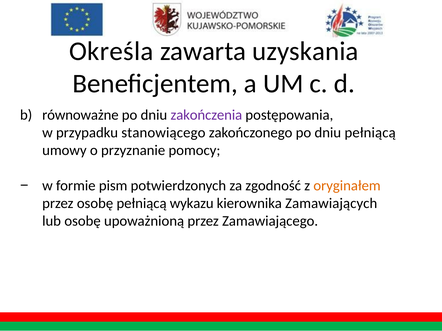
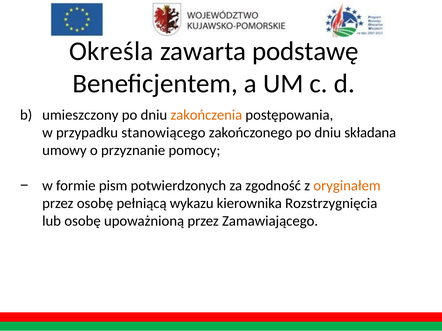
uzyskania: uzyskania -> podstawę (305, 51)
równoważne: równoważne -> umieszczony (80, 115)
zakończenia colour: purple -> orange (206, 115)
dniu pełniącą: pełniącą -> składana (370, 133)
Zamawiających: Zamawiających -> Rozstrzygnięcia (331, 204)
